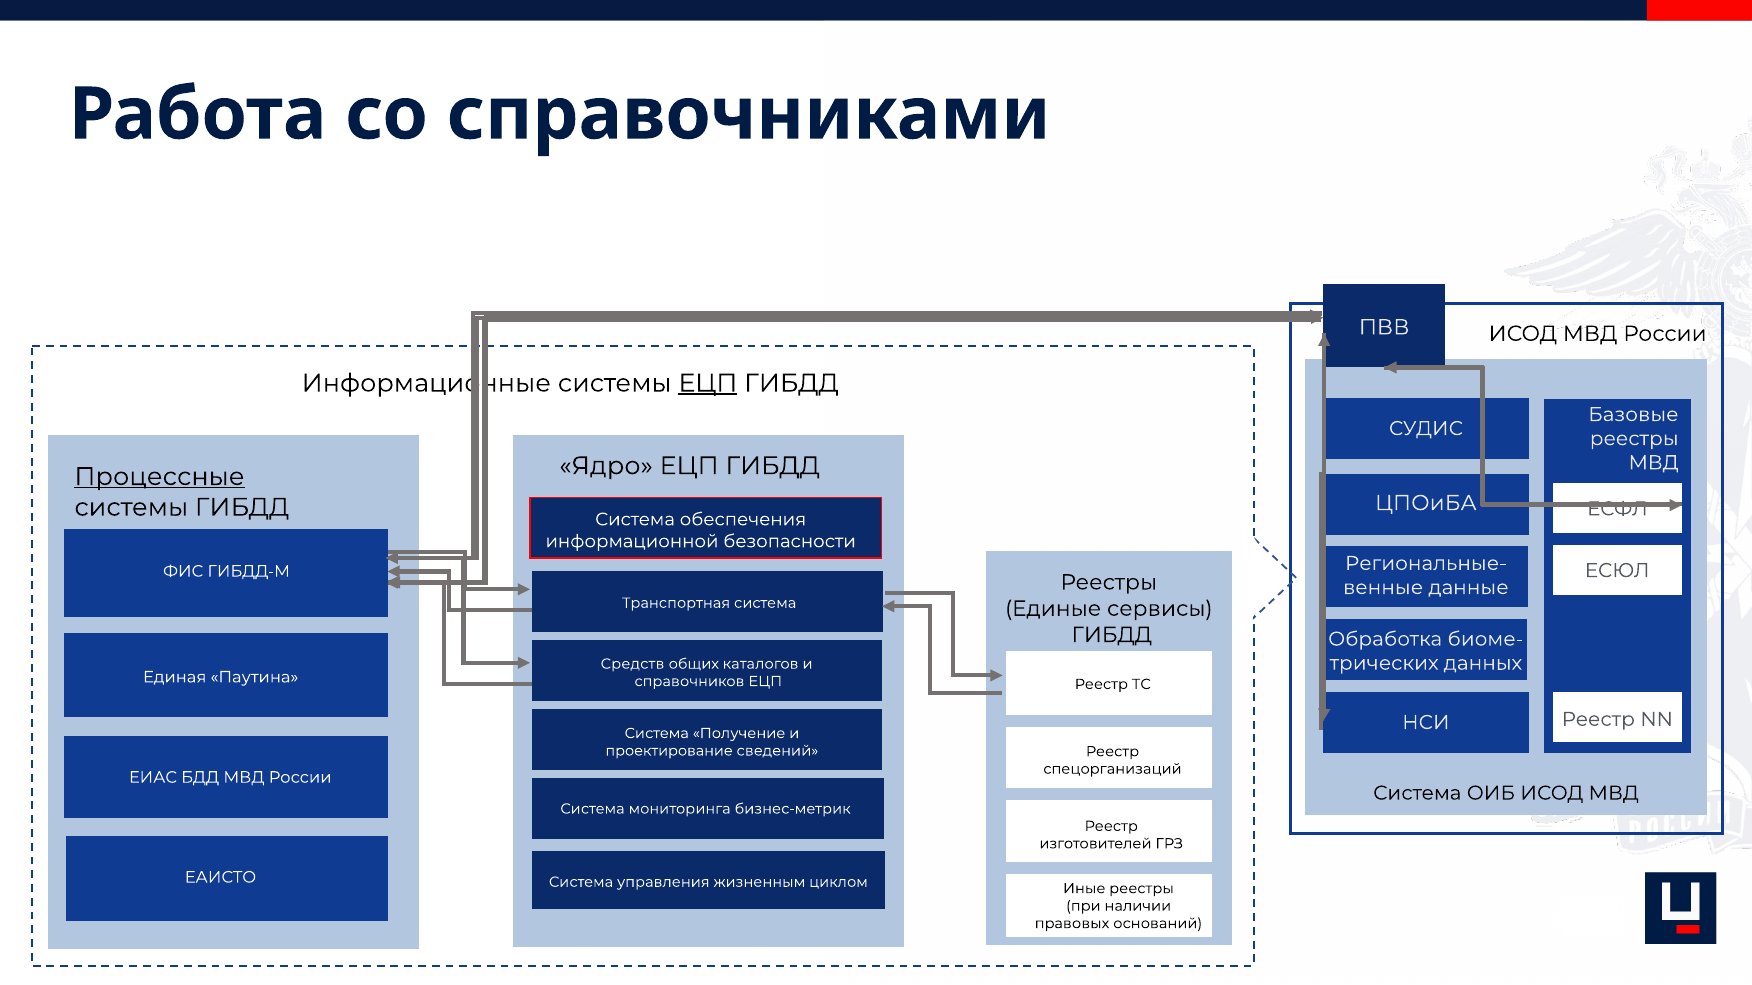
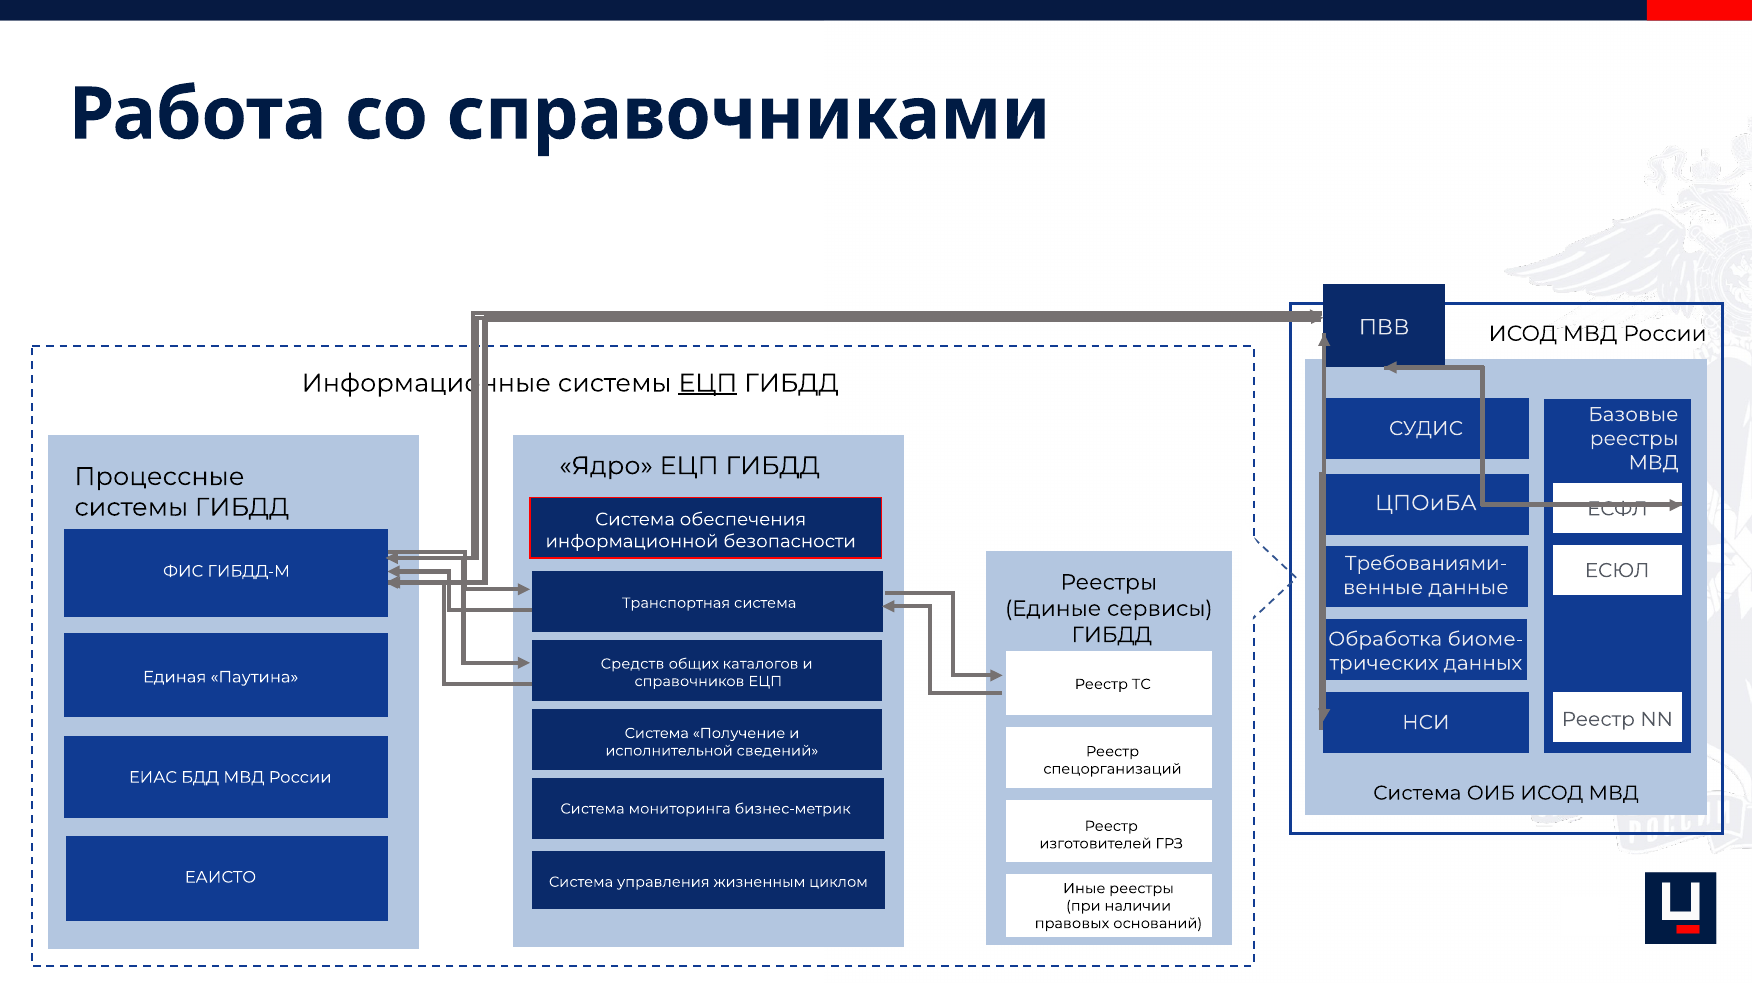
Процессные underline: present -> none (159, 477)
Региональные-: Региональные- -> Требованиями- (1426, 564)
проектирование: проектирование -> исполнительной (669, 751)
